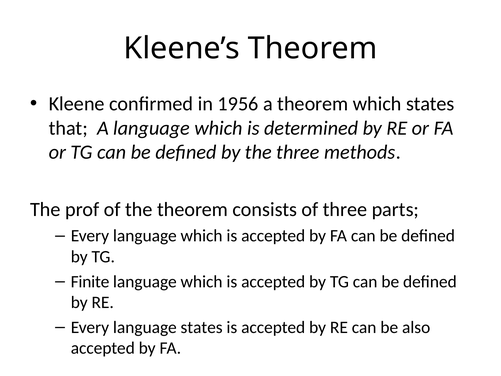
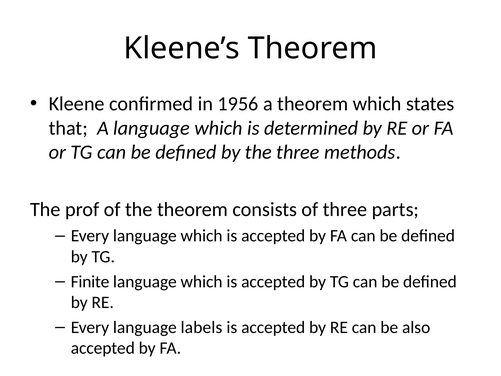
language states: states -> labels (201, 327)
